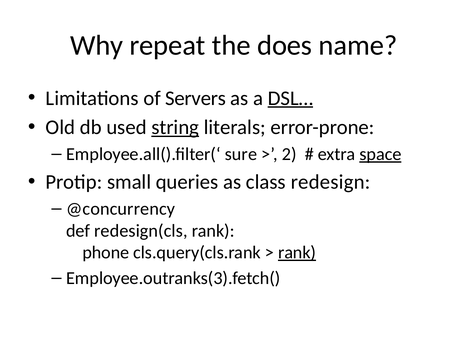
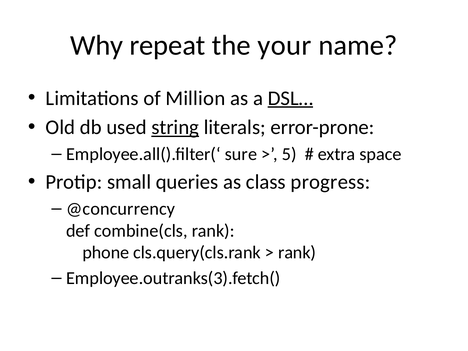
does: does -> your (284, 45)
Servers: Servers -> Million (195, 98)
2: 2 -> 5 (289, 154)
space underline: present -> none (380, 154)
redesign: redesign -> progress (331, 182)
redesign(cls: redesign(cls -> combine(cls (141, 231)
rank underline: present -> none (297, 253)
